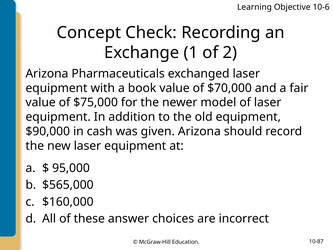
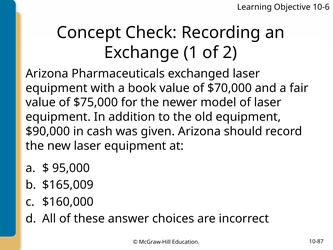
$565,000: $565,000 -> $165,009 (68, 185)
